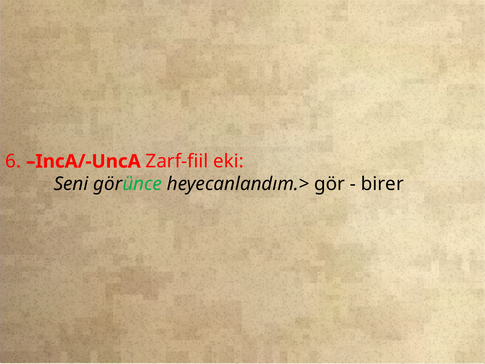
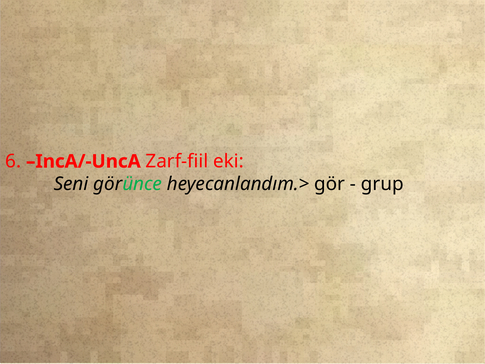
birer: birer -> grup (382, 184)
